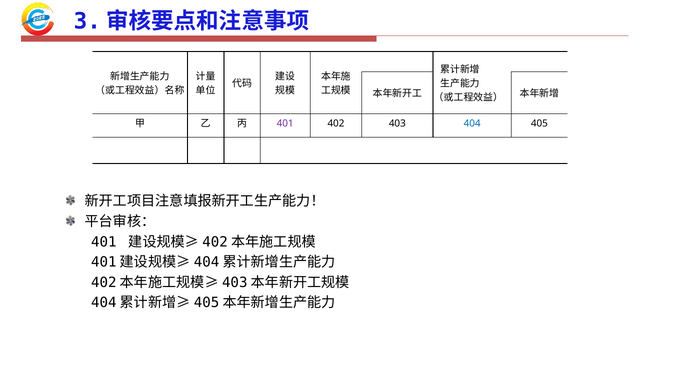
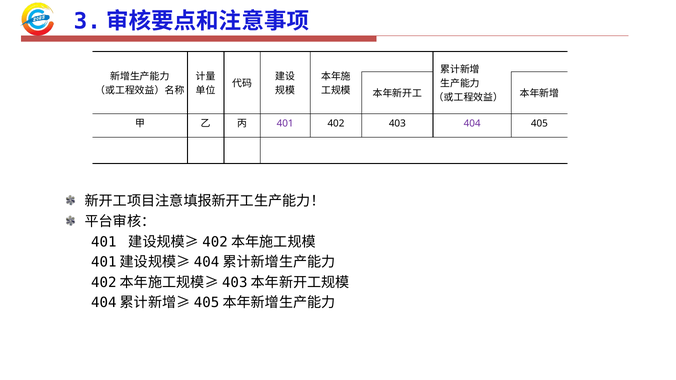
404 colour: blue -> purple (472, 124)
